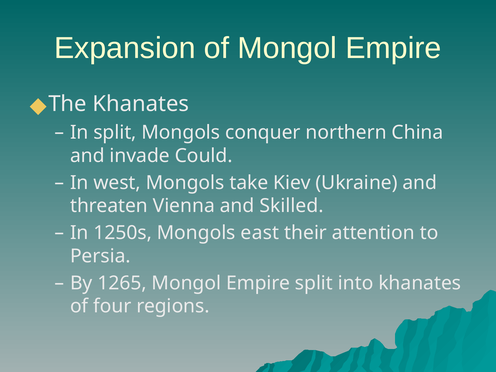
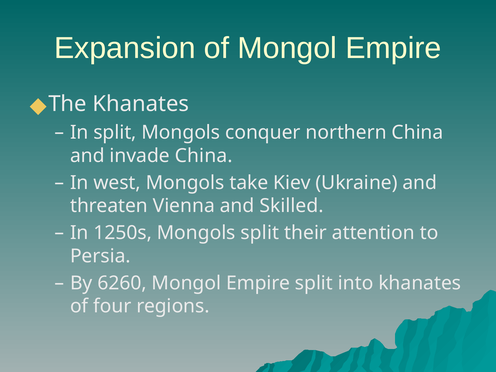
invade Could: Could -> China (204, 156)
Mongols east: east -> split (260, 233)
1265: 1265 -> 6260 (122, 283)
